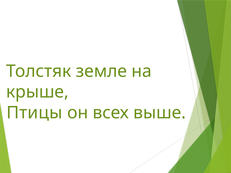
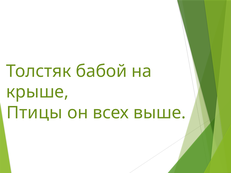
земле: земле -> бабой (101, 71)
